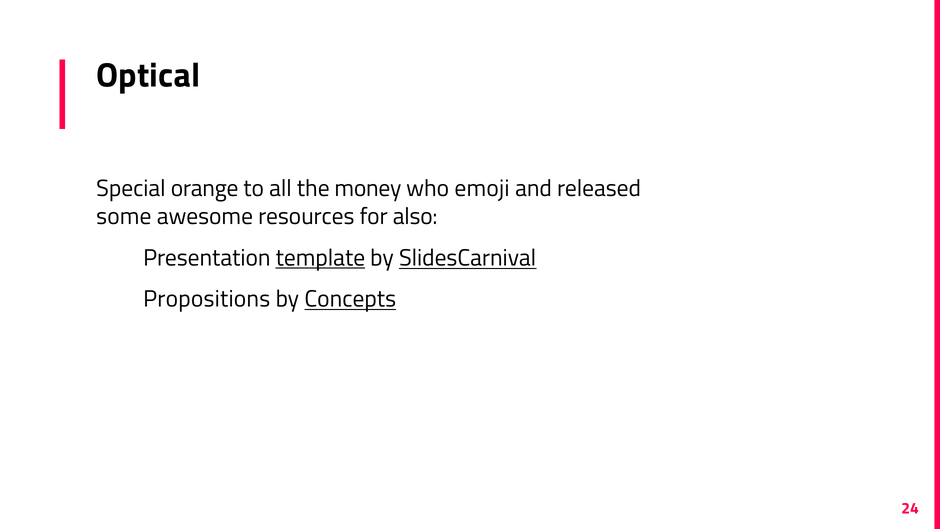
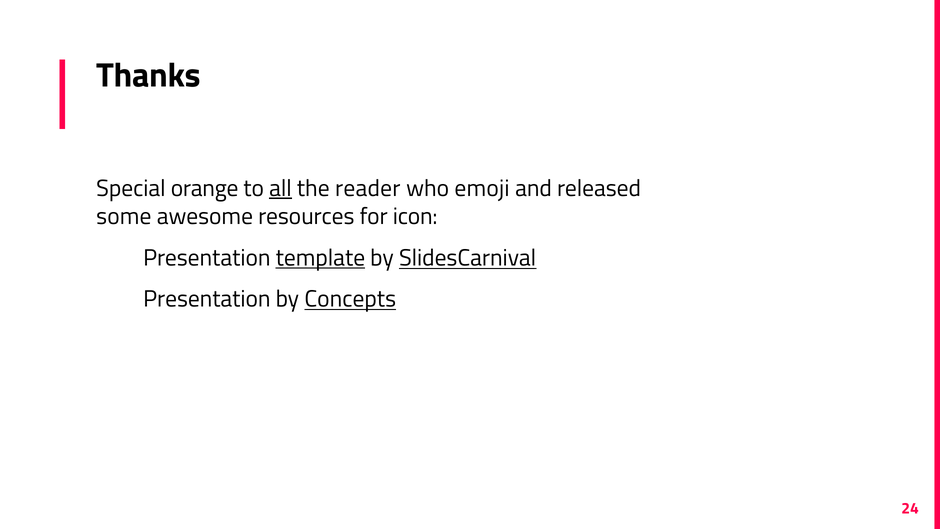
Optical: Optical -> Thanks (148, 76)
all underline: none -> present (280, 188)
money: money -> reader (368, 188)
also: also -> icon (415, 216)
Propositions: Propositions -> Presentation (207, 299)
